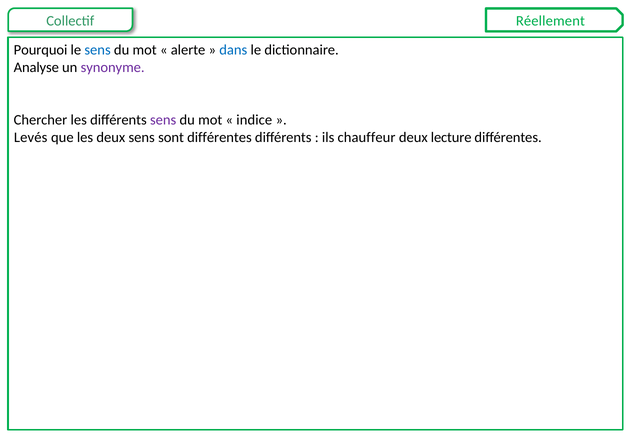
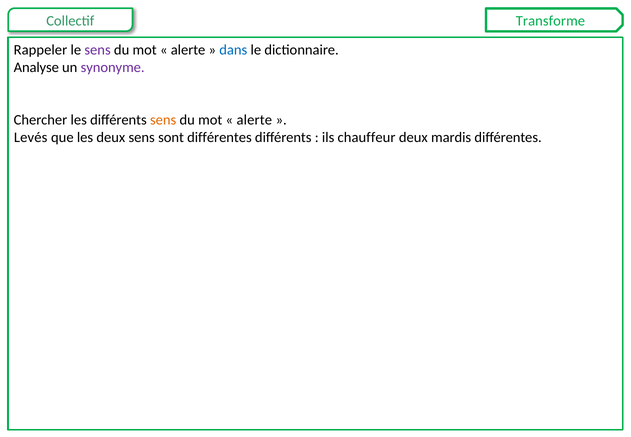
Réellement: Réellement -> Transforme (550, 21)
Pourquoi: Pourquoi -> Rappeler (40, 50)
sens colour: blue -> purple (98, 50)
sens colour: purple -> orange (163, 120)
indice: indice -> alerte (254, 120)
lecture: lecture -> mardis (451, 137)
